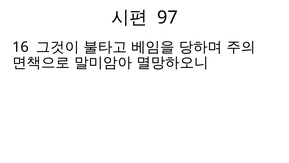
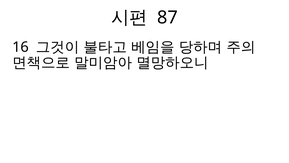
97: 97 -> 87 (167, 17)
